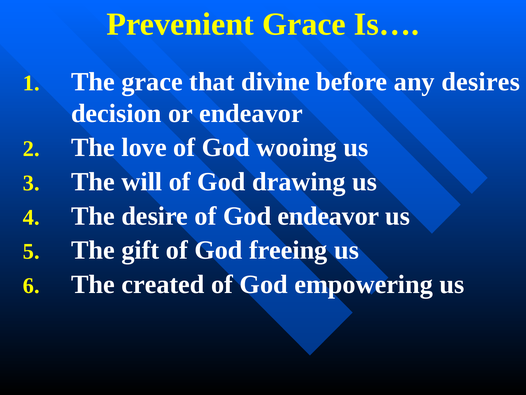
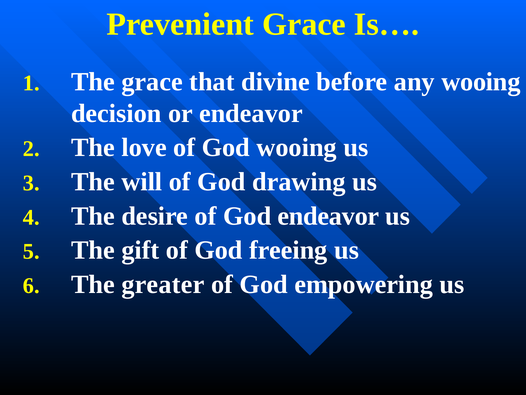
any desires: desires -> wooing (481, 82)
created: created -> greater (163, 284)
